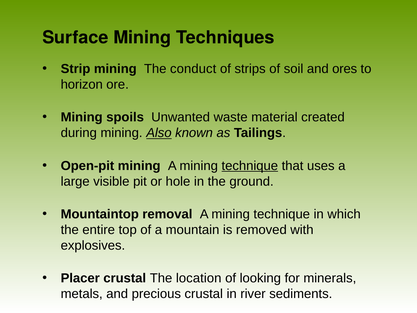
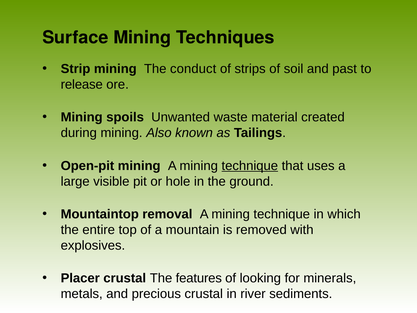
ores: ores -> past (345, 69)
horizon: horizon -> release (82, 84)
Also underline: present -> none (159, 133)
location: location -> features (199, 278)
